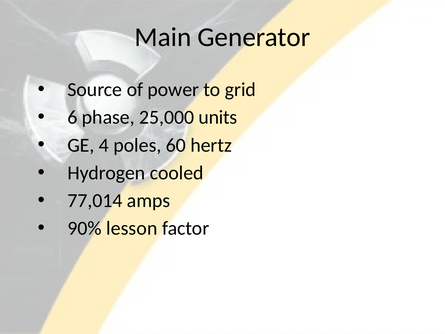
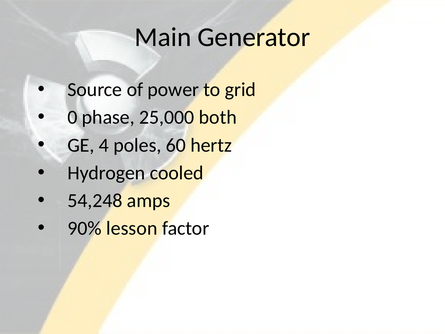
6: 6 -> 0 (72, 117)
units: units -> both (218, 117)
77,014: 77,014 -> 54,248 (95, 200)
